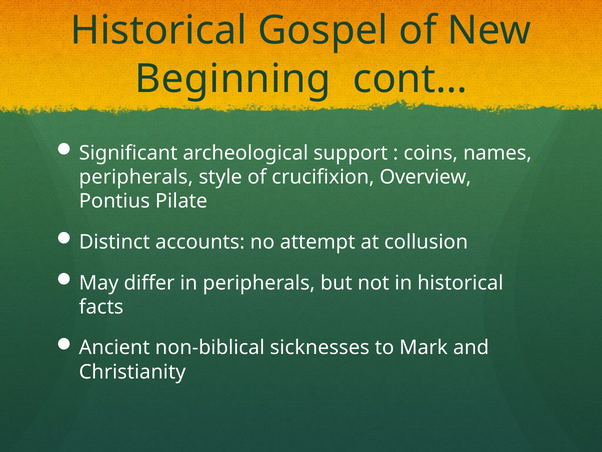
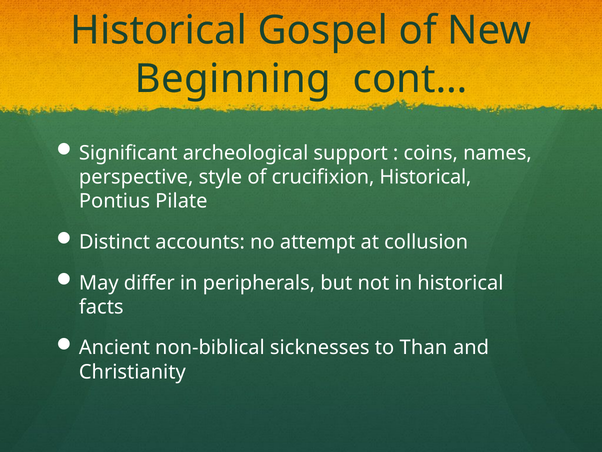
peripherals: peripherals -> perspective (136, 177)
crucifixion Overview: Overview -> Historical (425, 177)
Mark: Mark -> Than (423, 347)
